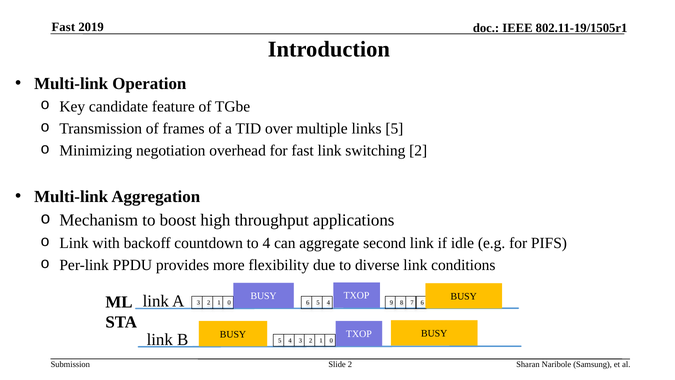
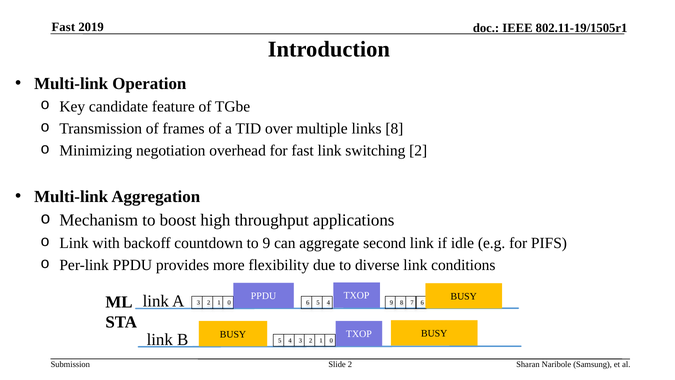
links 5: 5 -> 8 (394, 128)
to 4: 4 -> 9 (266, 243)
BUSY: BUSY -> PPDU (264, 296)
